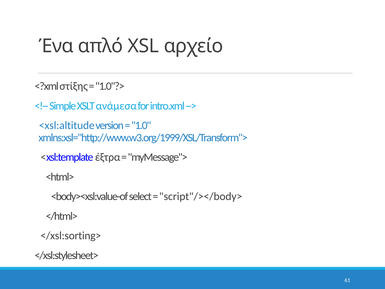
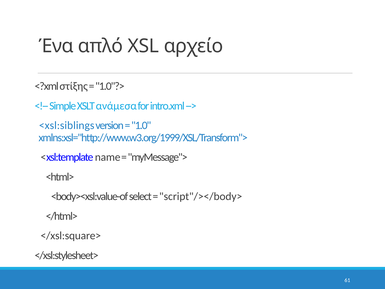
<xsl:altitude: <xsl:altitude -> <xsl:siblings (67, 125)
έξτρα: έξτρα -> name (108, 157)
</xsl:sorting>: </xsl:sorting> -> </xsl:square> (71, 236)
